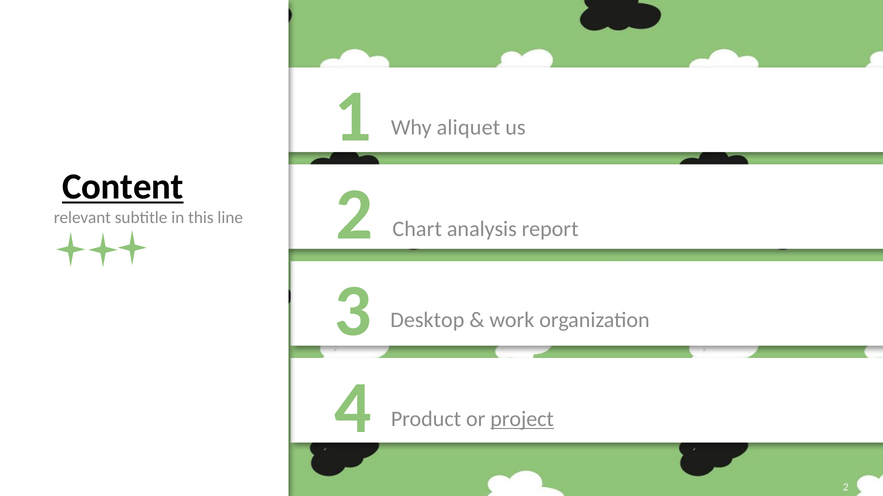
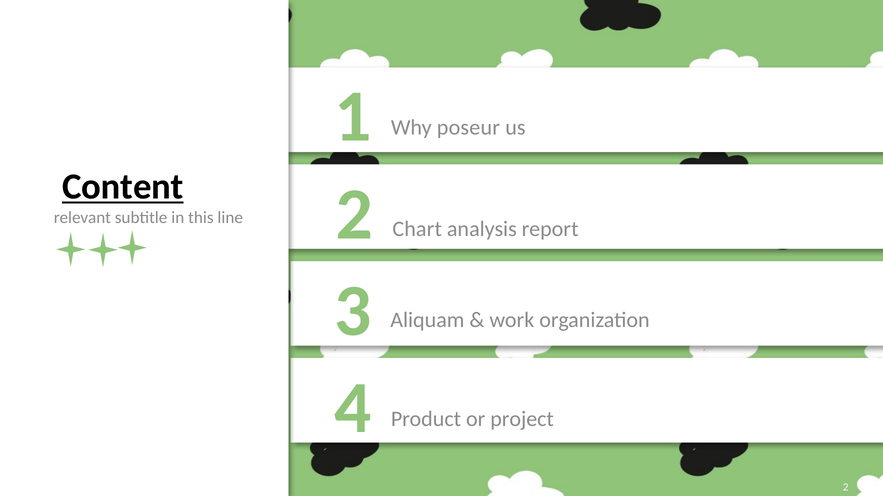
aliquet: aliquet -> poseur (468, 128)
Desktop: Desktop -> Aliquam (427, 321)
project underline: present -> none (522, 420)
